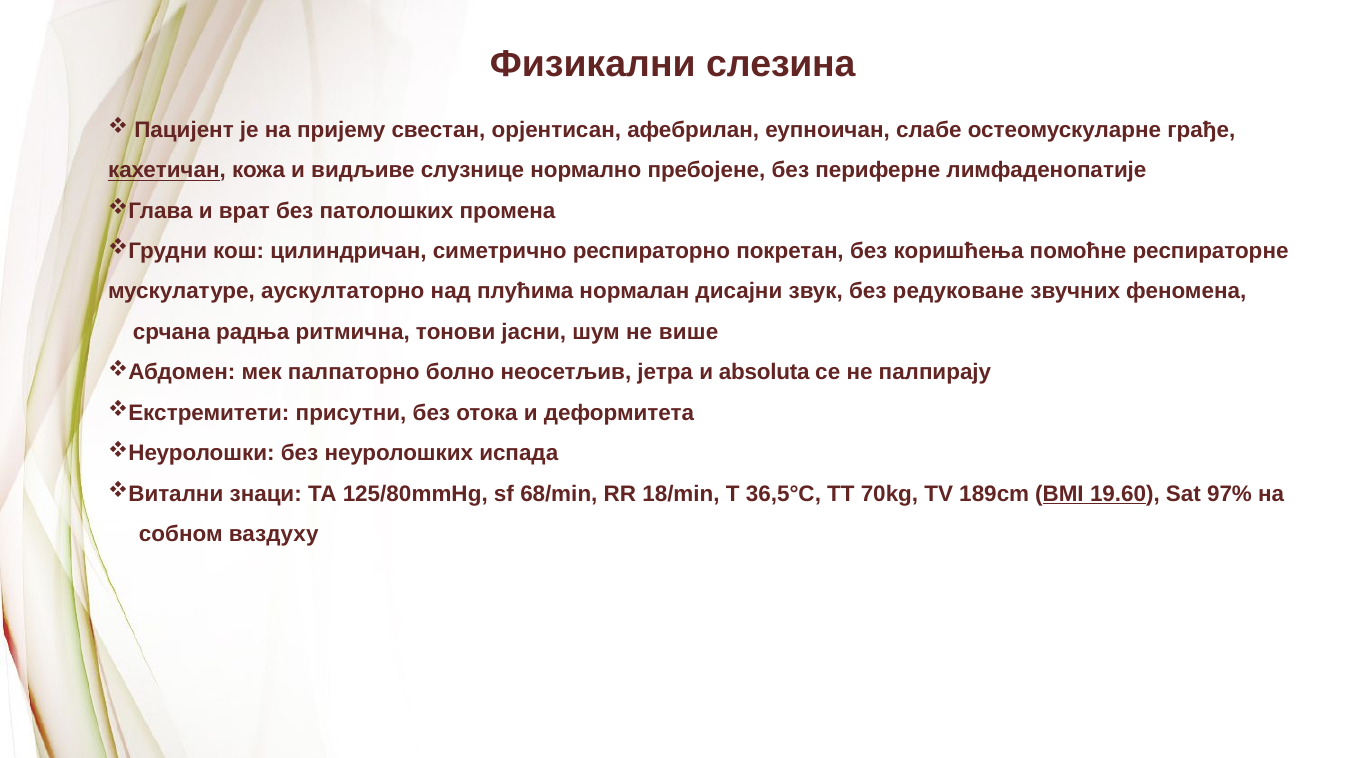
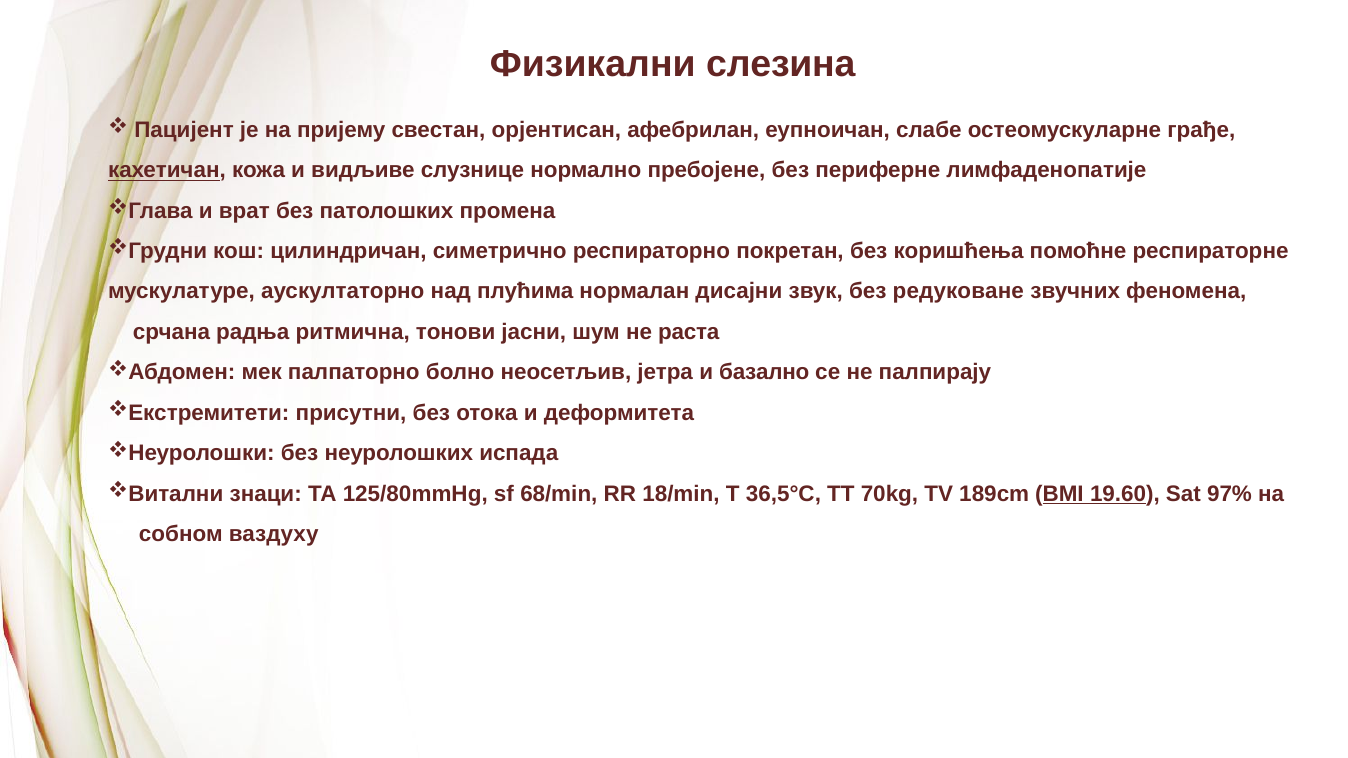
више: више -> раста (689, 332)
absoluta: absoluta -> базално (764, 373)
